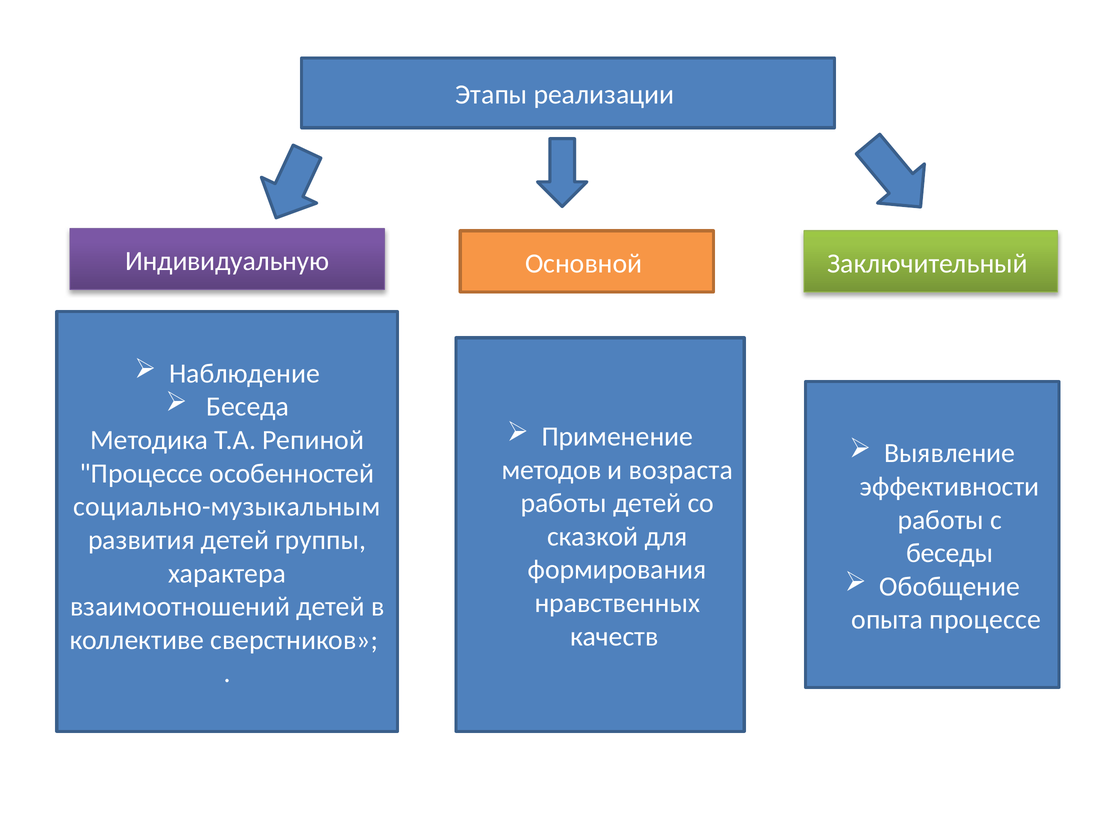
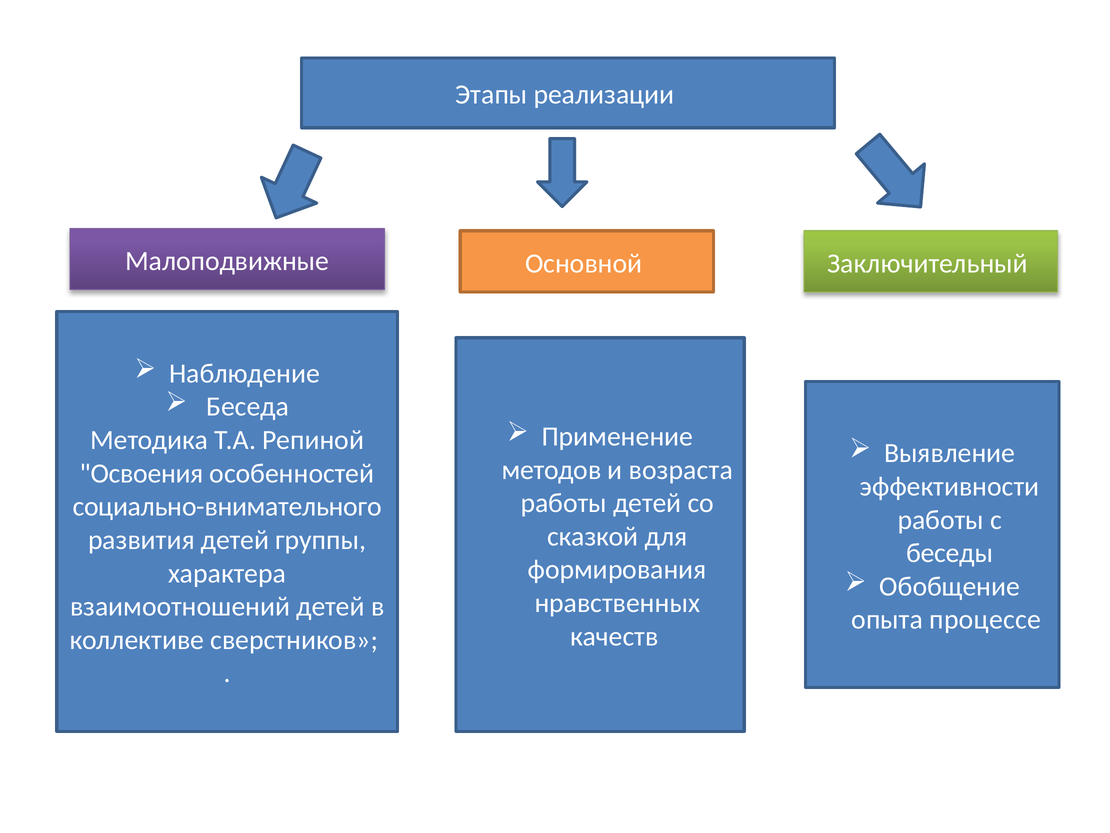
Индивидуальную: Индивидуальную -> Малоподвижные (227, 261)
Процессе: Процессе -> Освоения (142, 473)
социально-музыкальным: социально-музыкальным -> социально-внимательного (227, 506)
